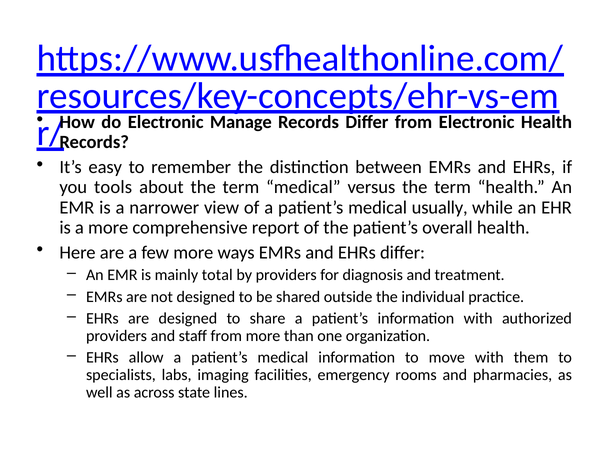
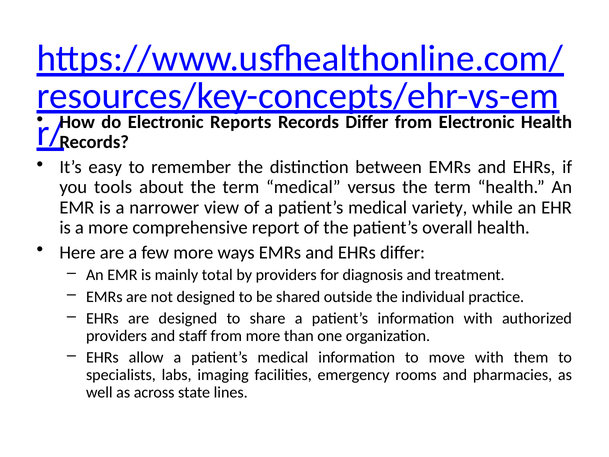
Manage: Manage -> Reports (241, 122)
usually: usually -> variety (440, 207)
